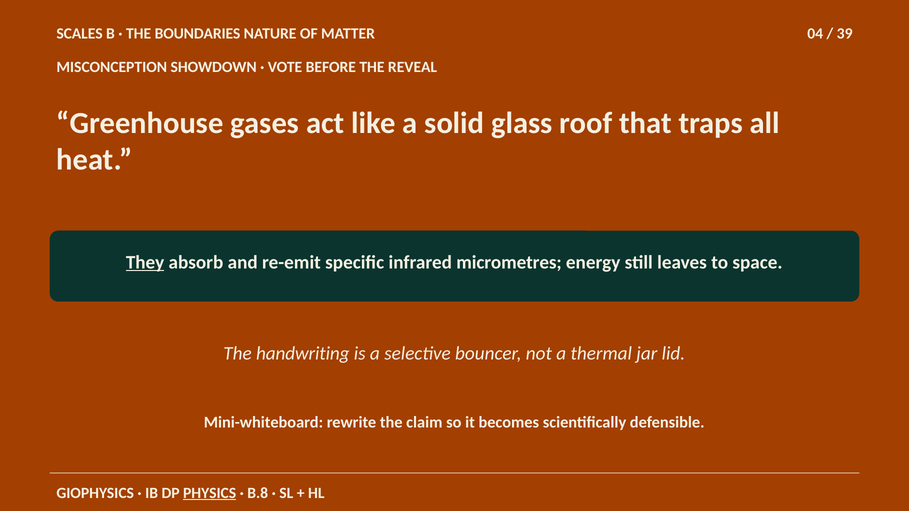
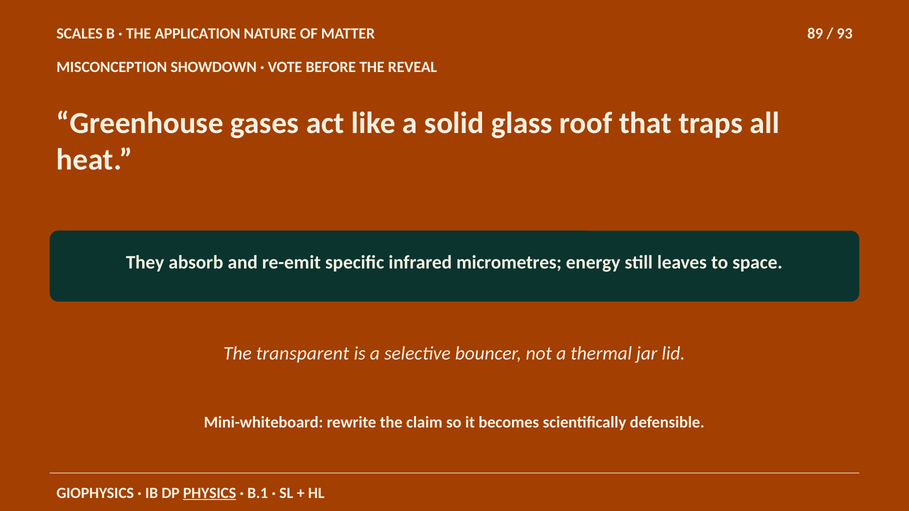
BOUNDARIES: BOUNDARIES -> APPLICATION (198, 34)
04: 04 -> 89 (815, 34)
39: 39 -> 93 (845, 34)
They underline: present -> none (145, 263)
handwriting: handwriting -> transparent (303, 354)
B.8: B.8 -> B.1 (258, 493)
